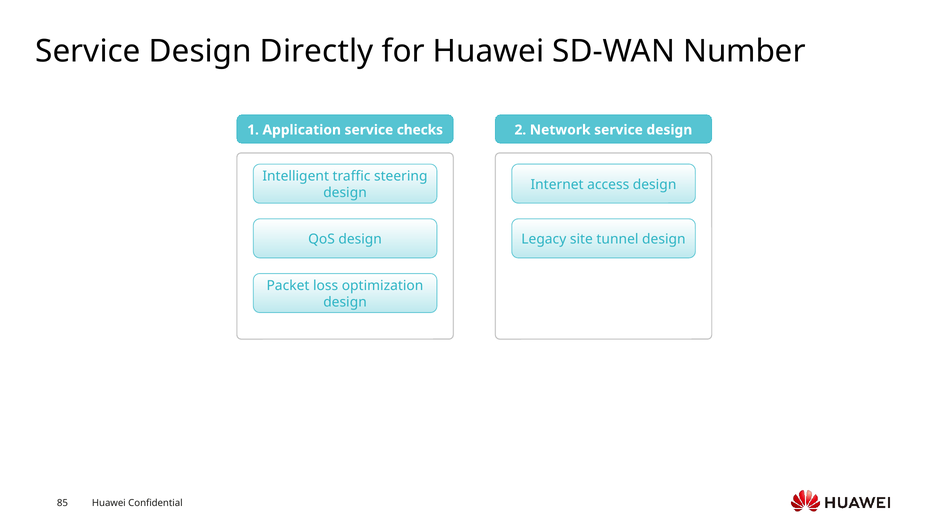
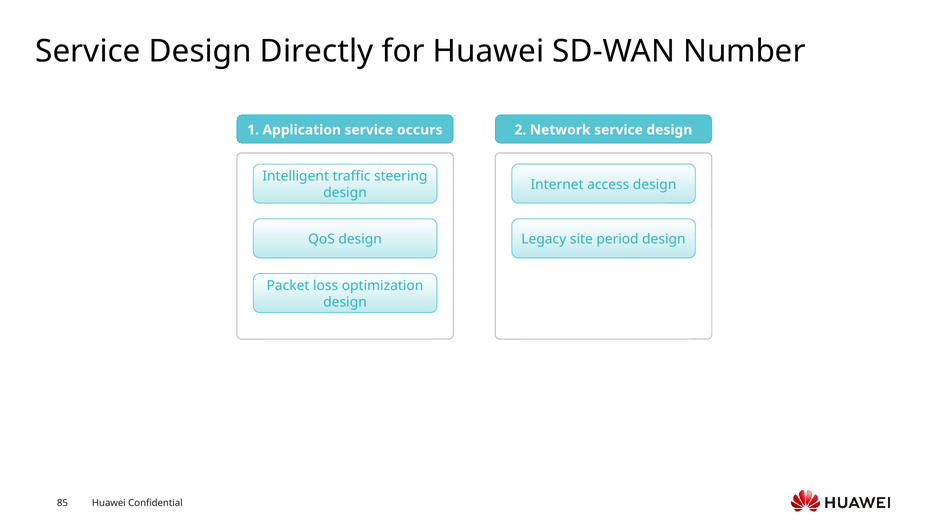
checks: checks -> occurs (420, 130)
tunnel: tunnel -> period (618, 239)
